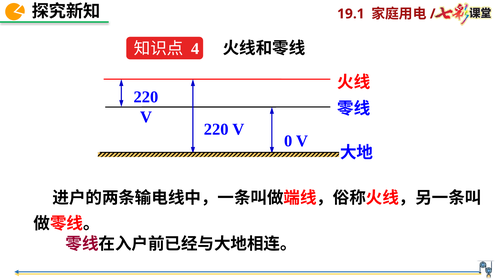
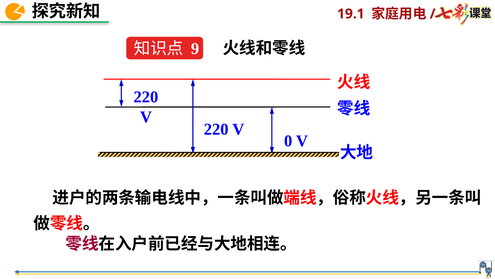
4: 4 -> 9 (195, 49)
